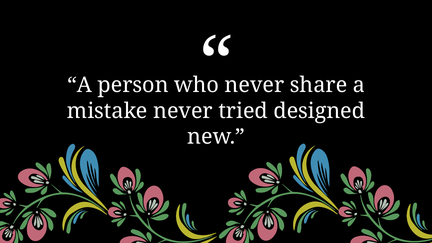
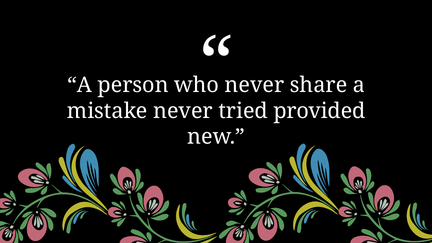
designed: designed -> provided (319, 111)
